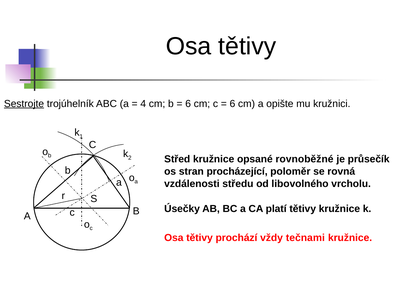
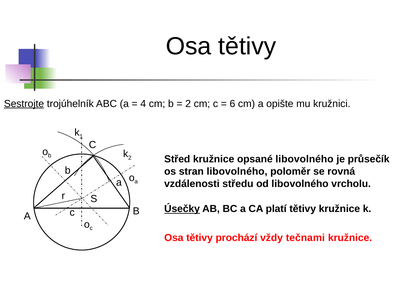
6: 6 -> 2 (188, 104)
opsané rovnoběžné: rovnoběžné -> libovolného (305, 159)
stran procházející: procházející -> libovolného (237, 172)
Úsečky underline: none -> present (182, 209)
